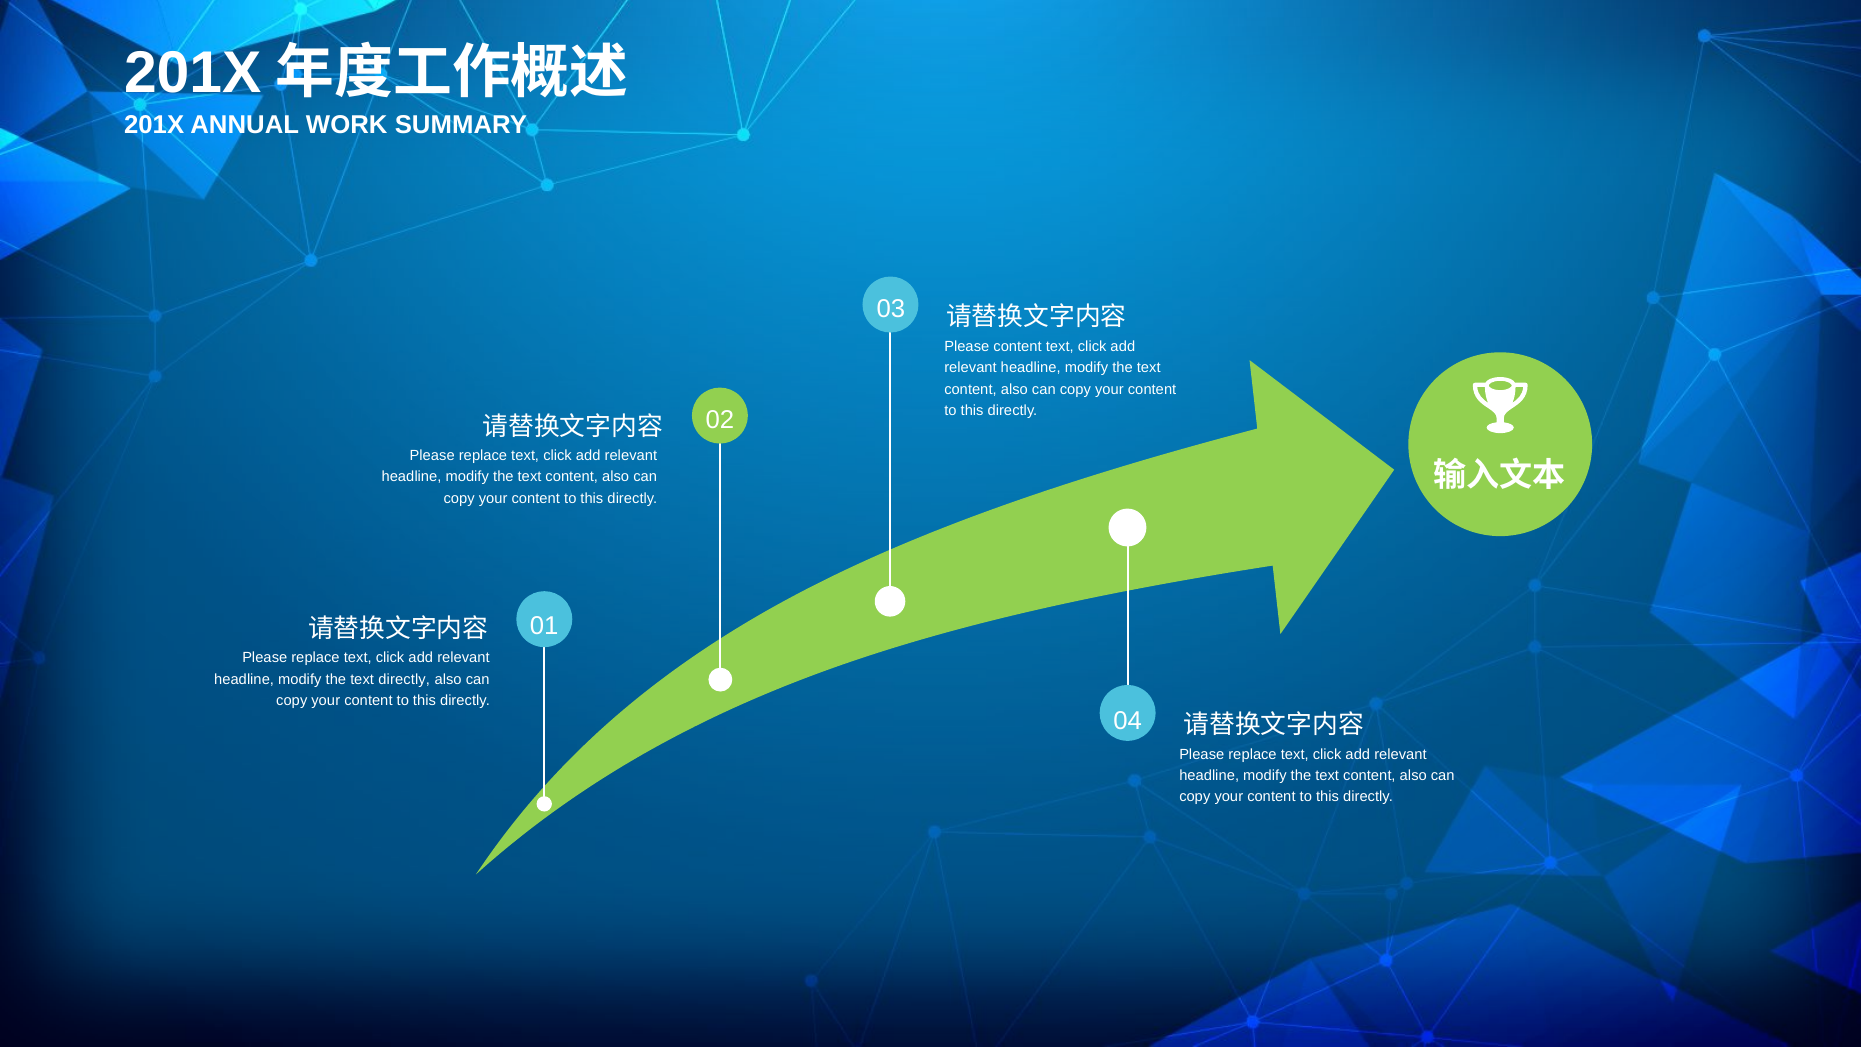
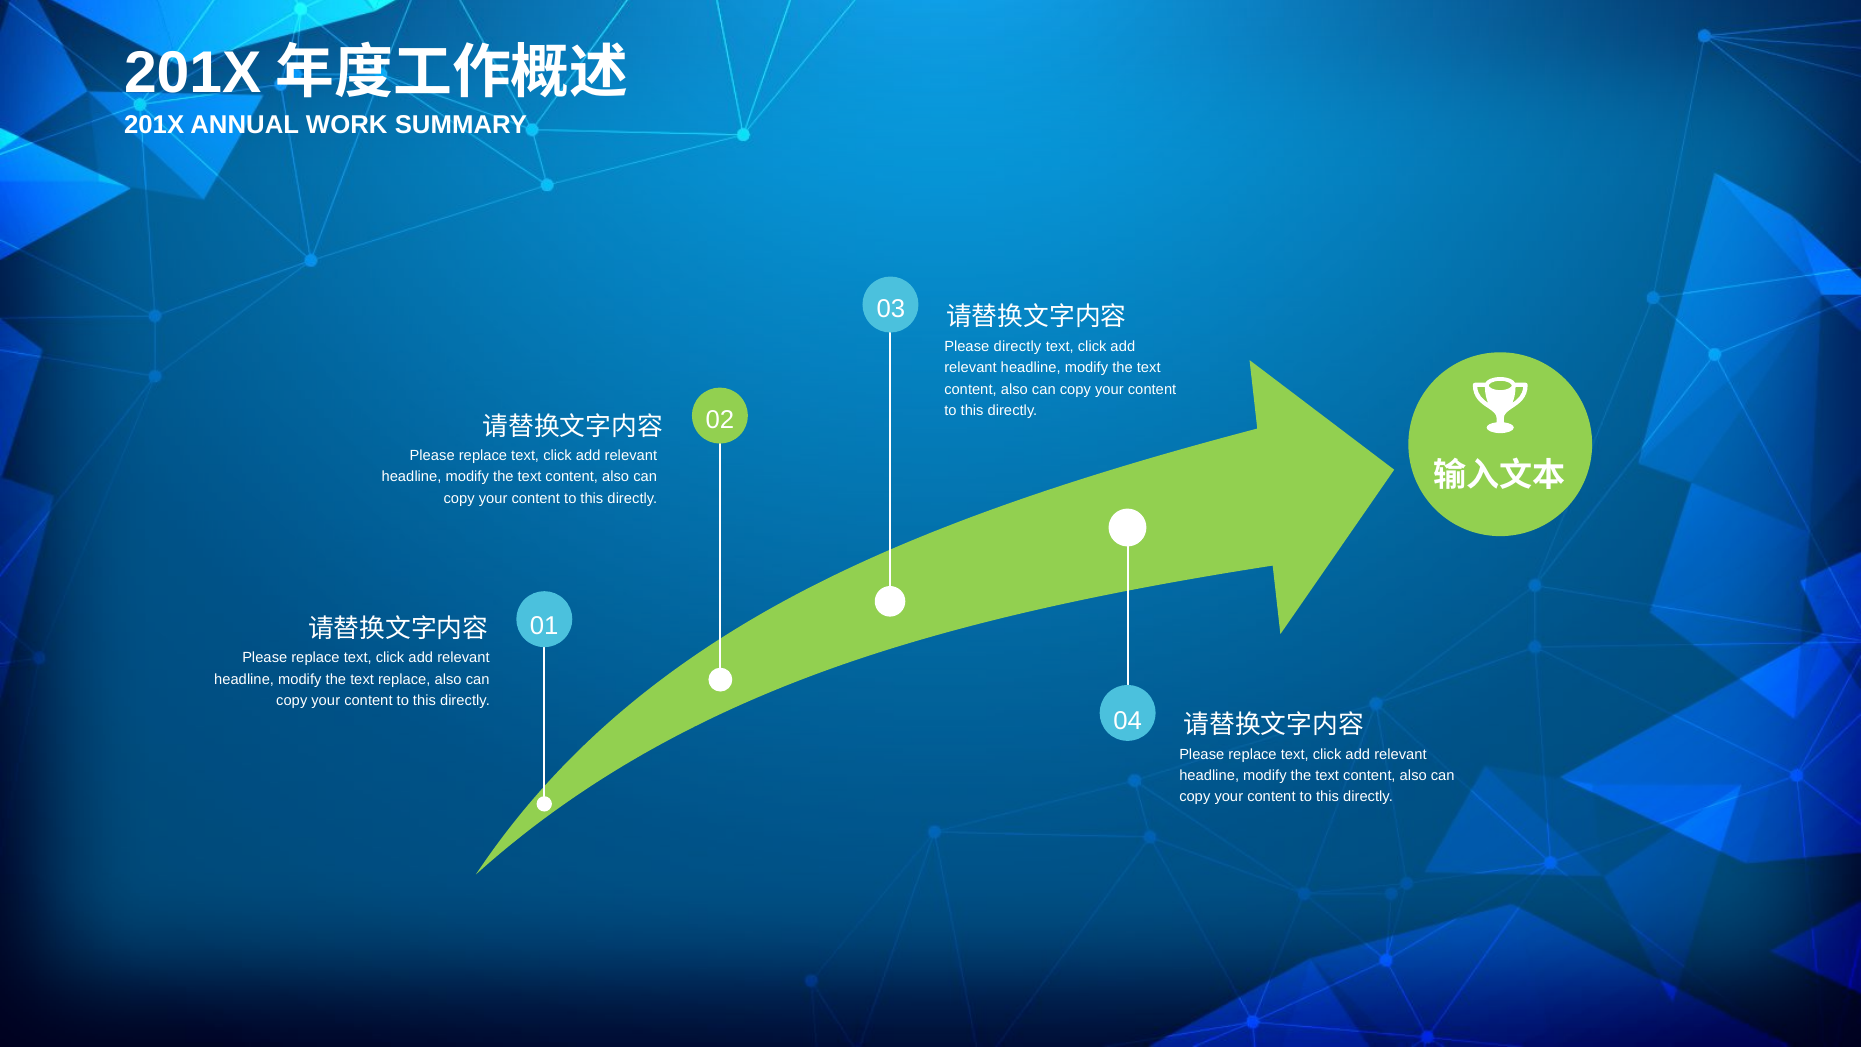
Please content: content -> directly (1017, 347)
text directly: directly -> replace (404, 679)
